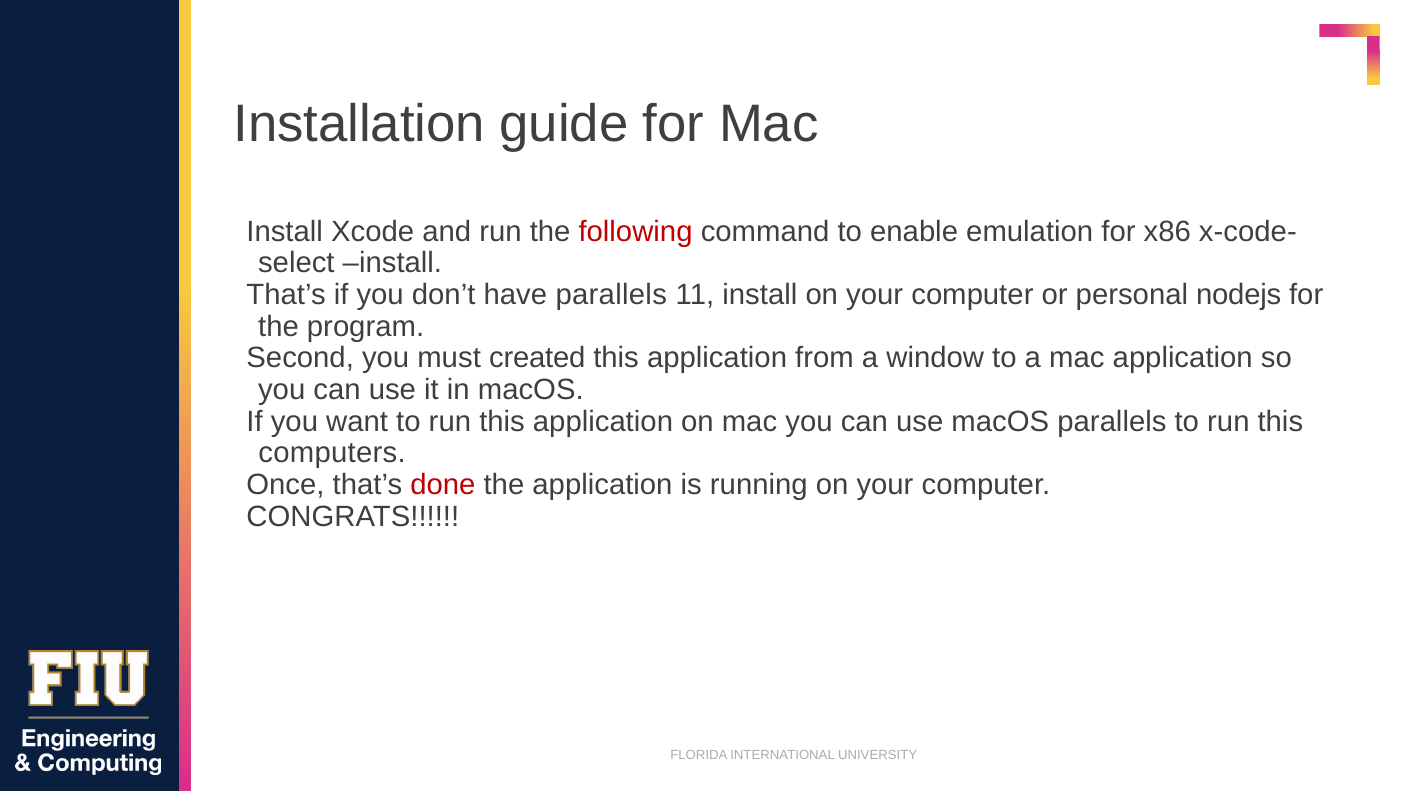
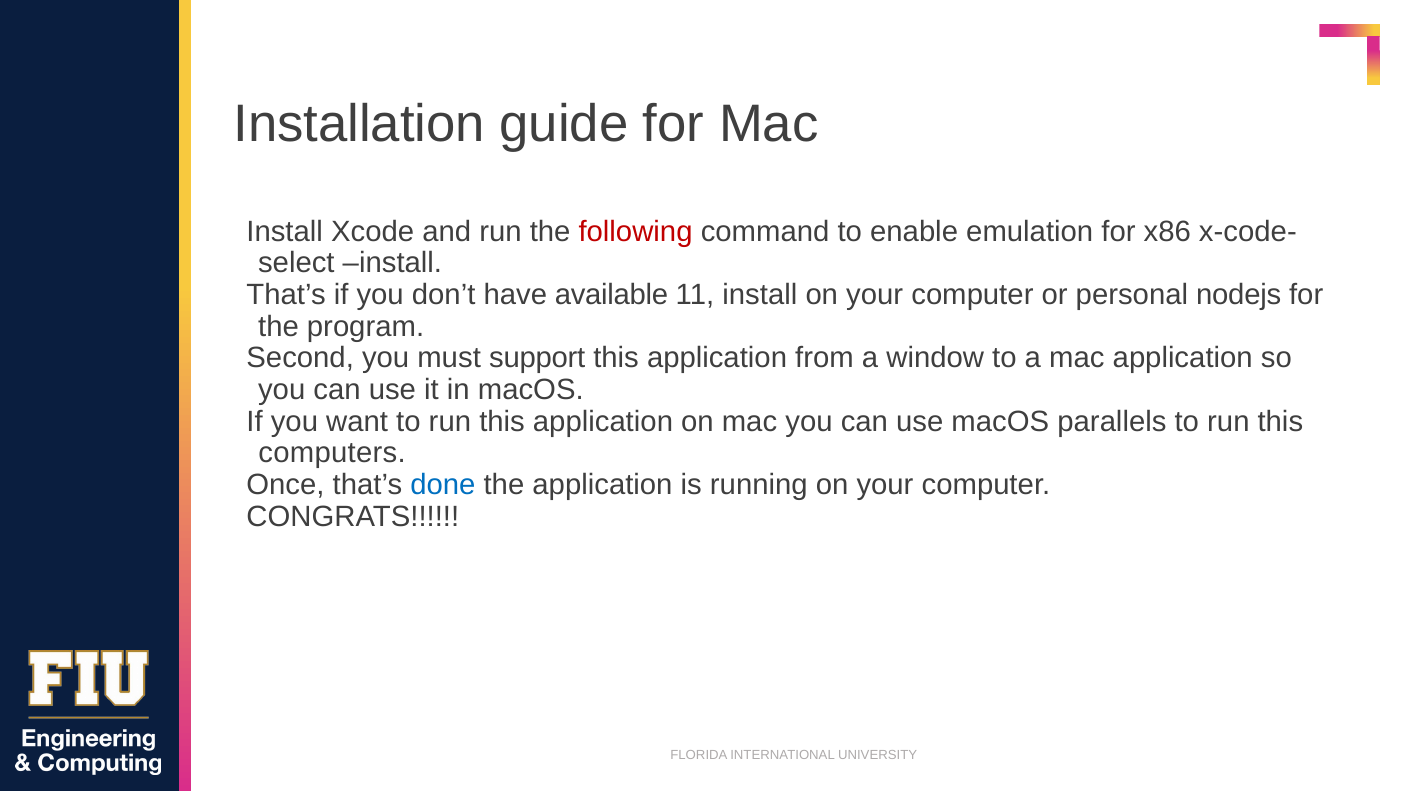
have parallels: parallels -> available (612, 295)
created: created -> support (537, 358)
done colour: red -> blue (443, 485)
